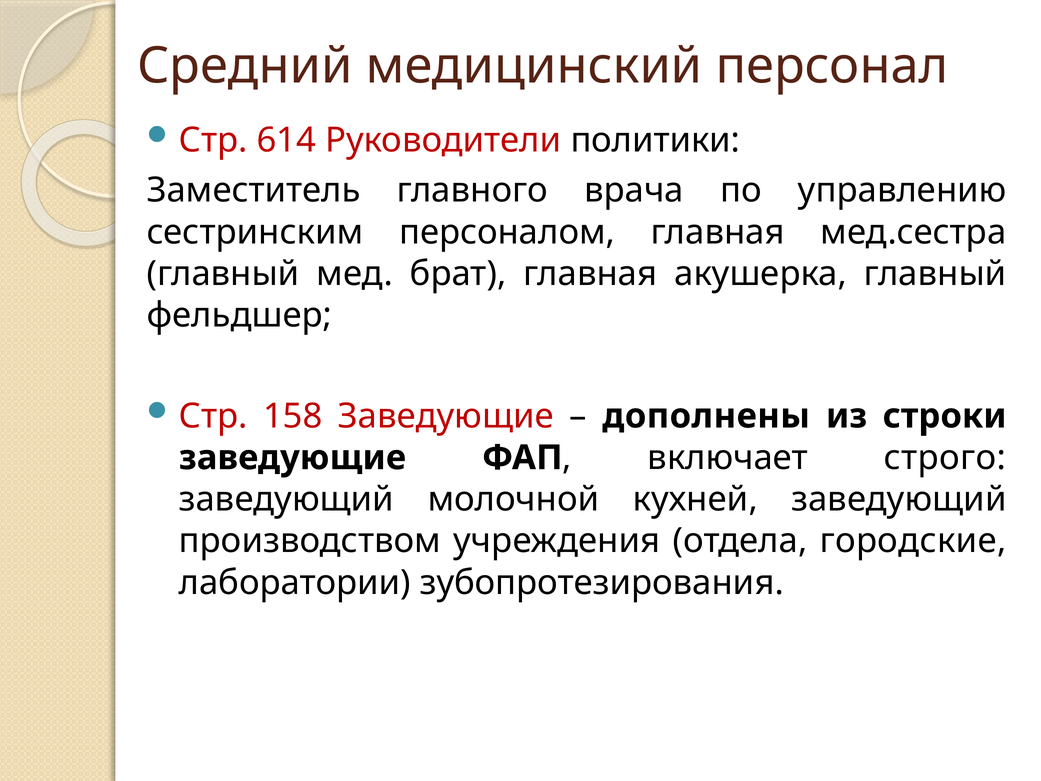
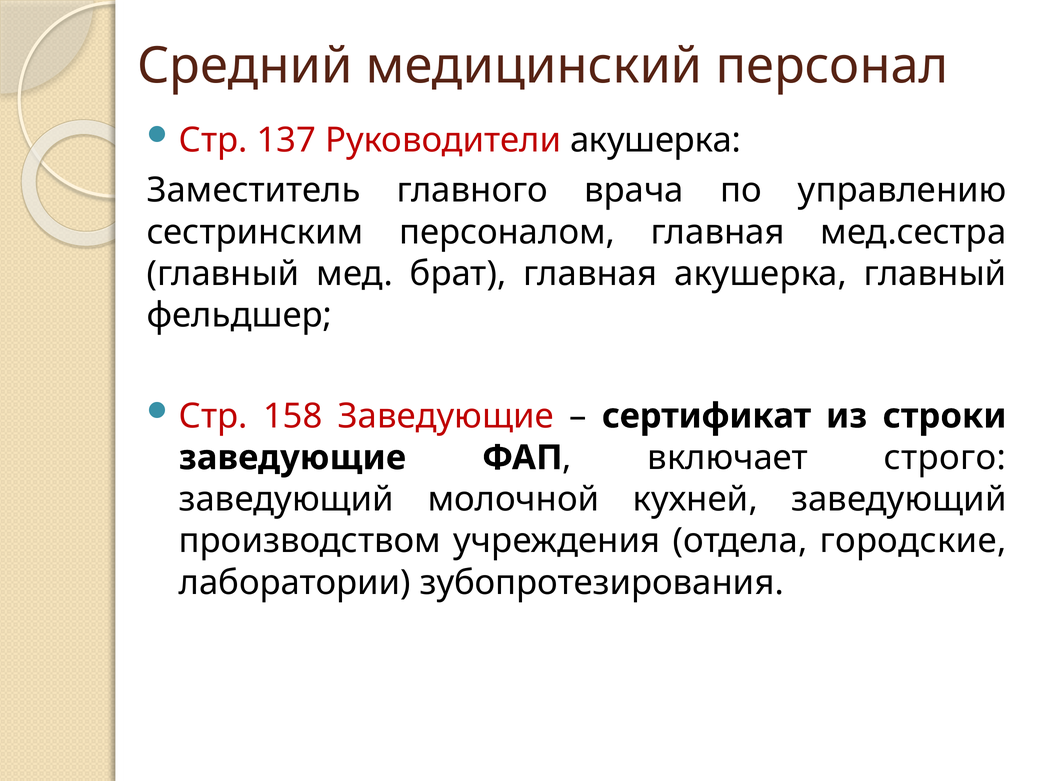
614: 614 -> 137 (286, 140)
Руководители политики: политики -> акушерка (655, 140)
дополнены: дополнены -> сертификат (707, 416)
